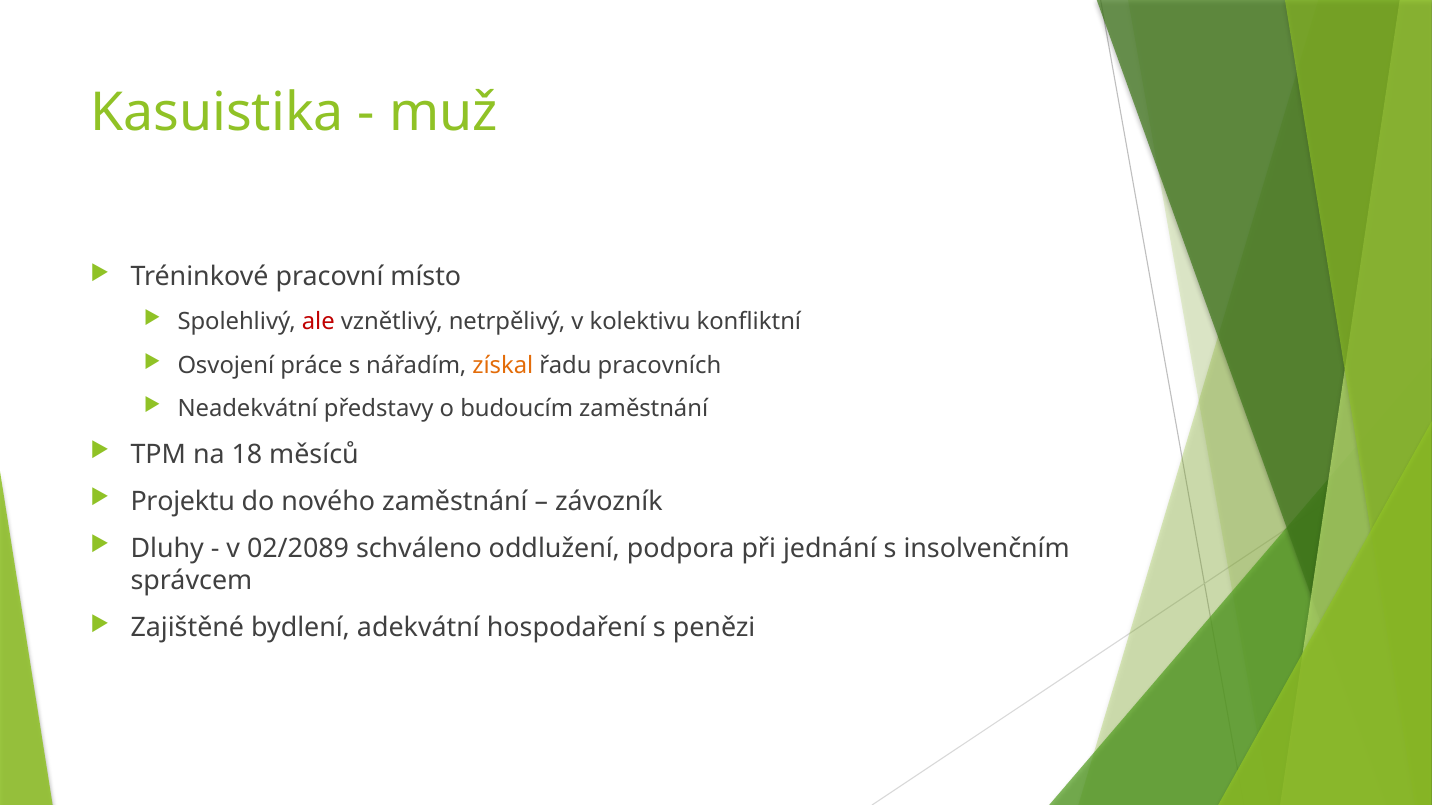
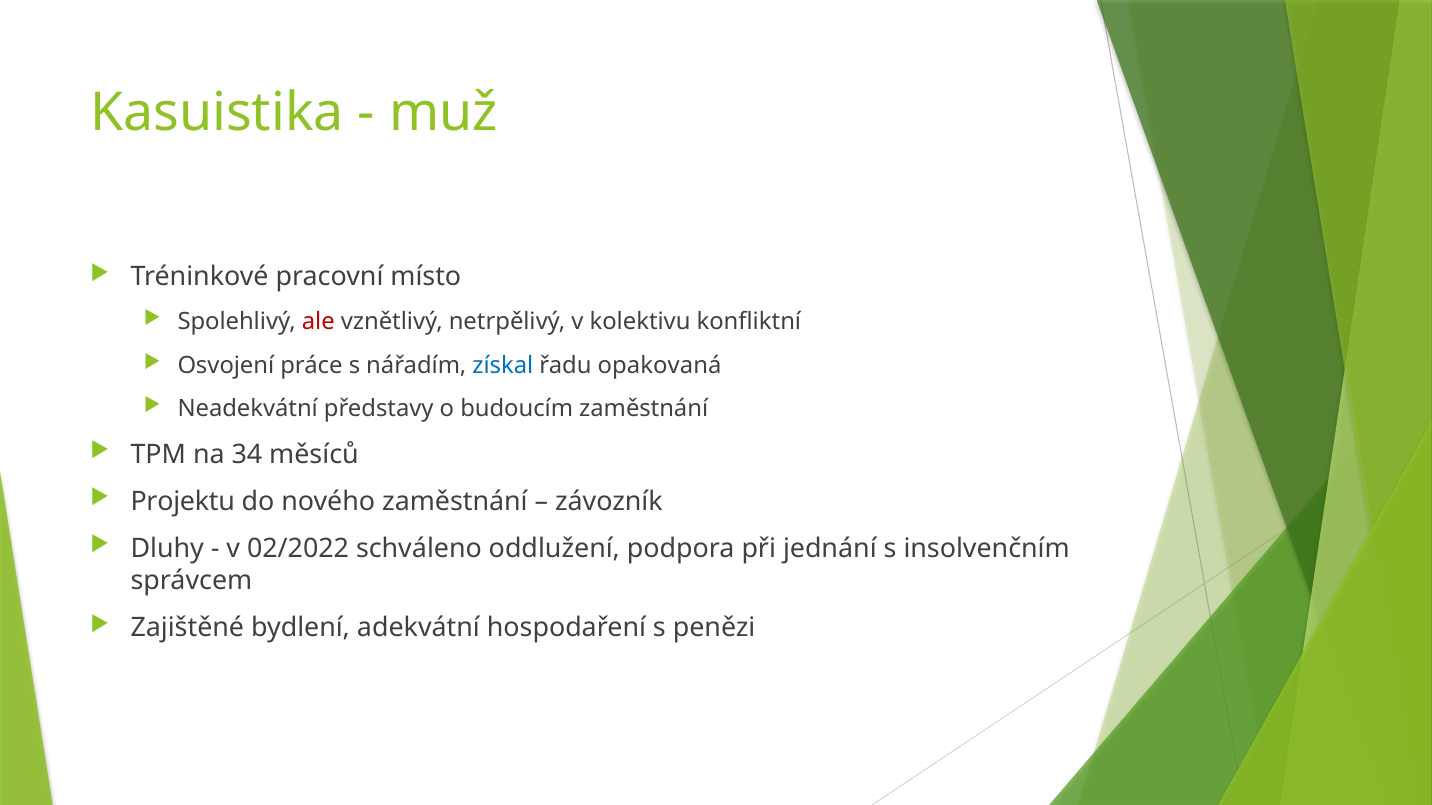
získal colour: orange -> blue (503, 366)
pracovních: pracovních -> opakovaná (660, 366)
18: 18 -> 34 (247, 455)
02/2089: 02/2089 -> 02/2022 (298, 549)
